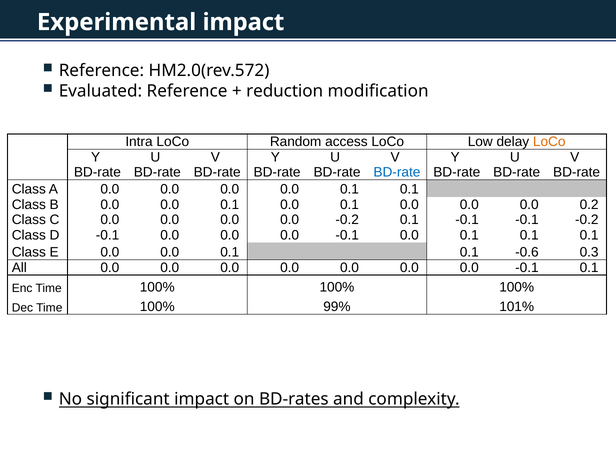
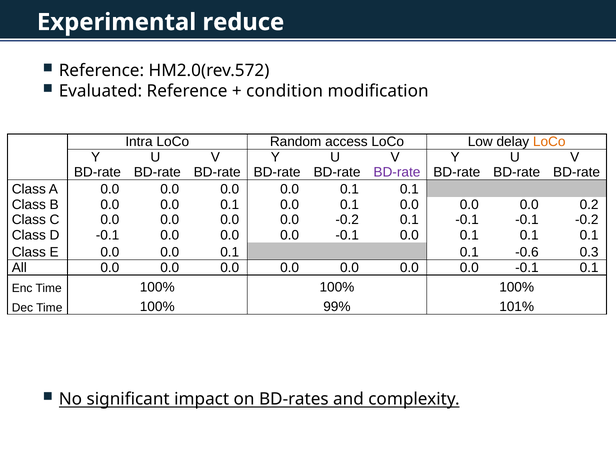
Experimental impact: impact -> reduce (243, 22)
reduction: reduction -> condition (285, 91)
BD-rate colour: blue -> purple (397, 172)
